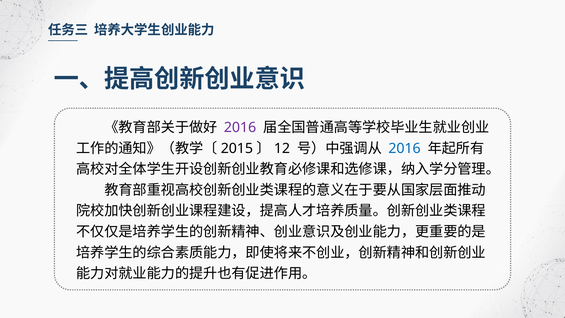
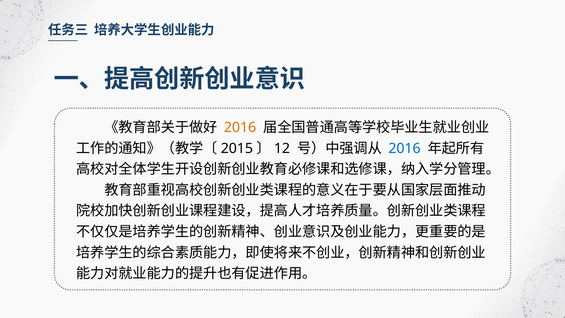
2016 colour: purple -> orange (240, 127)
